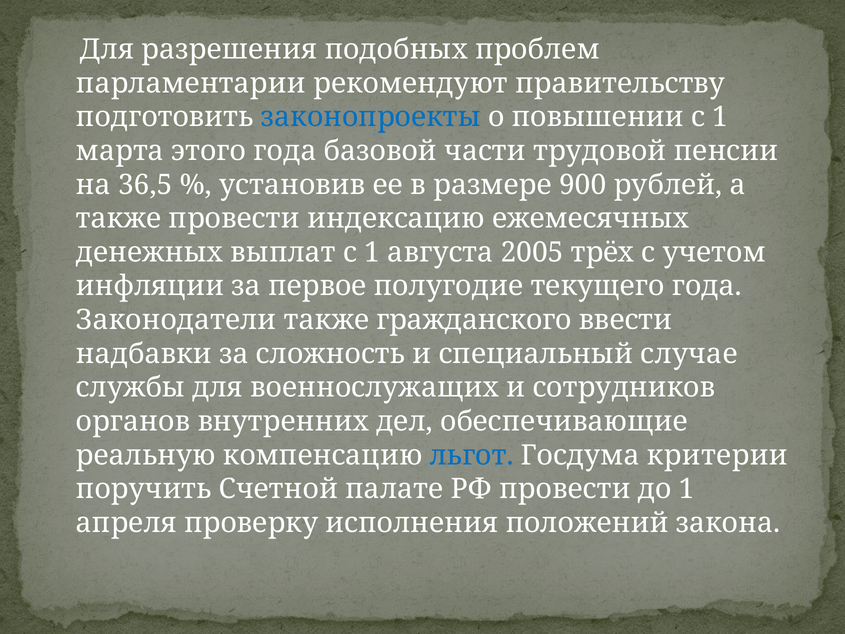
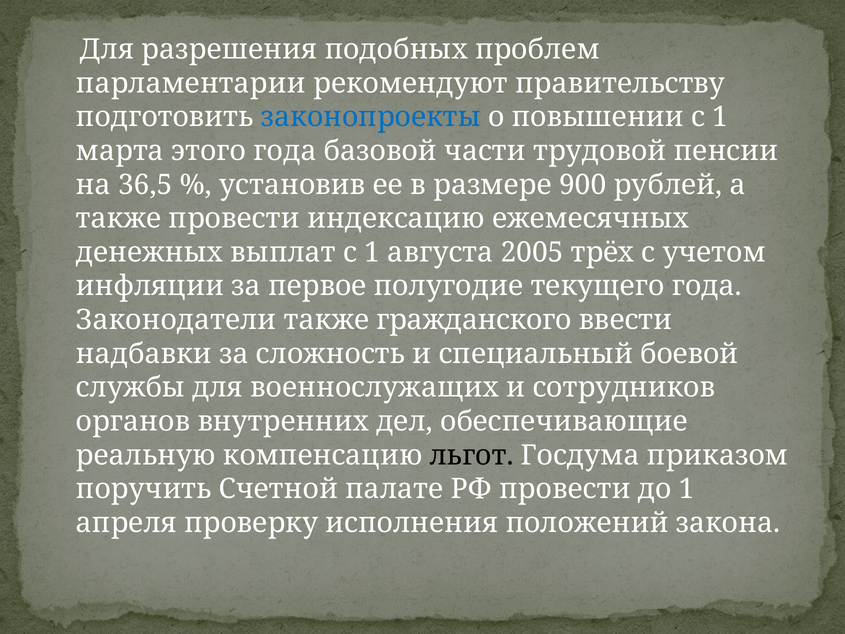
случае: случае -> боевой (689, 354)
льгот colour: blue -> black (472, 455)
критерии: критерии -> приказом (718, 455)
